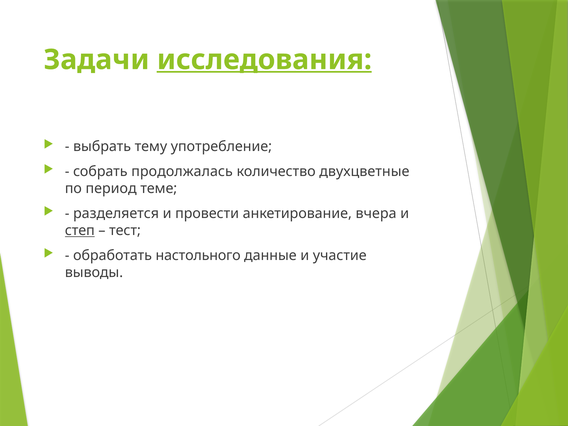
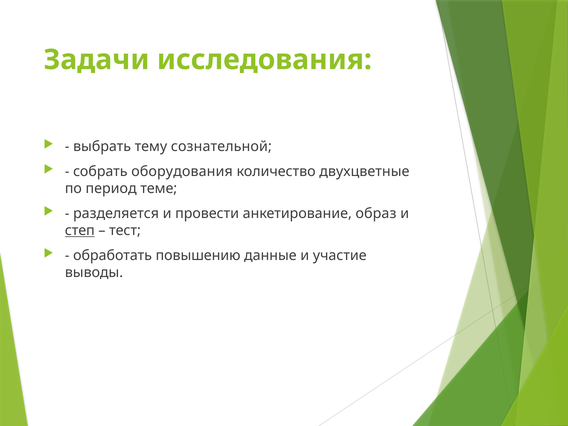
исследования underline: present -> none (264, 60)
употребление: употребление -> сознательной (221, 147)
продолжалась: продолжалась -> оборудования (182, 172)
вчера: вчера -> образ (376, 213)
настольного: настольного -> повышению (198, 255)
